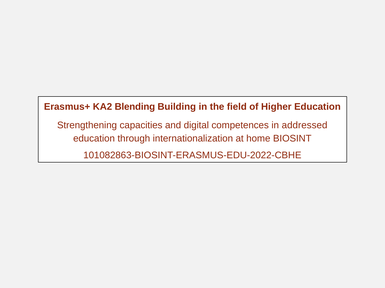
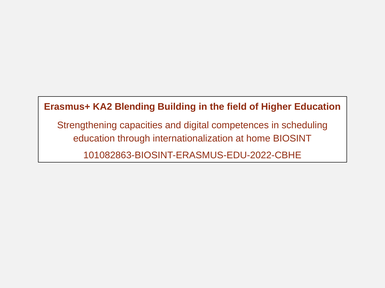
addressed: addressed -> scheduling (305, 126)
